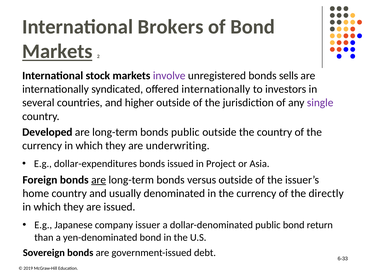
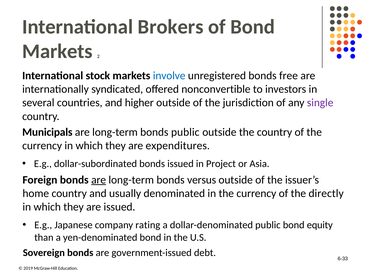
Markets underline: present -> none (57, 51)
involve colour: purple -> blue (169, 75)
sells: sells -> free (289, 75)
offered internationally: internationally -> nonconvertible (216, 89)
Developed: Developed -> Municipals (47, 132)
underwriting: underwriting -> expenditures (178, 145)
dollar-expenditures: dollar-expenditures -> dollar-subordinated (96, 163)
issuer: issuer -> rating (148, 225)
return: return -> equity (320, 225)
